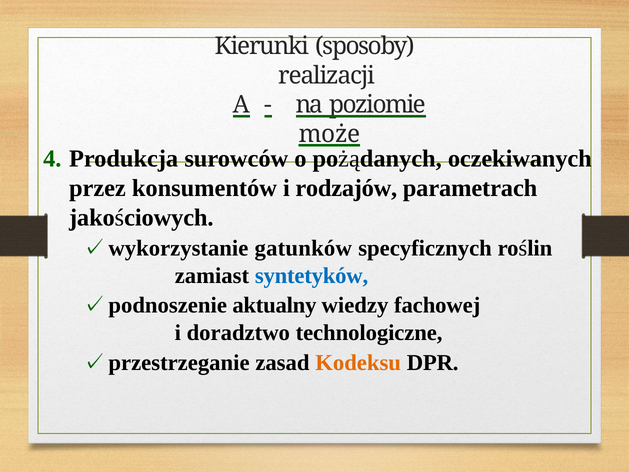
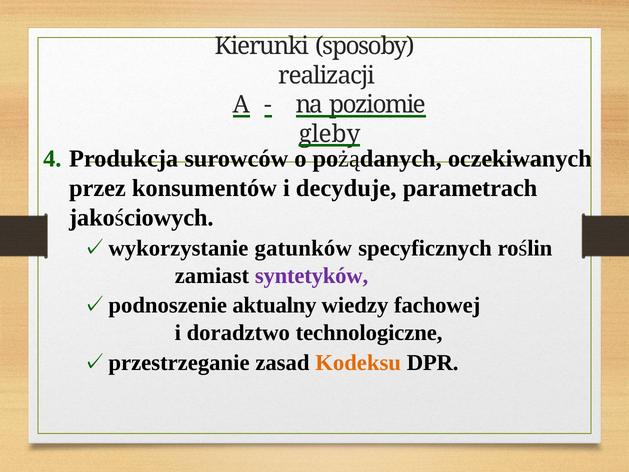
może: może -> gleby (330, 134)
rodzajów: rodzajów -> decyduje (346, 188)
syntetyków colour: blue -> purple (312, 275)
